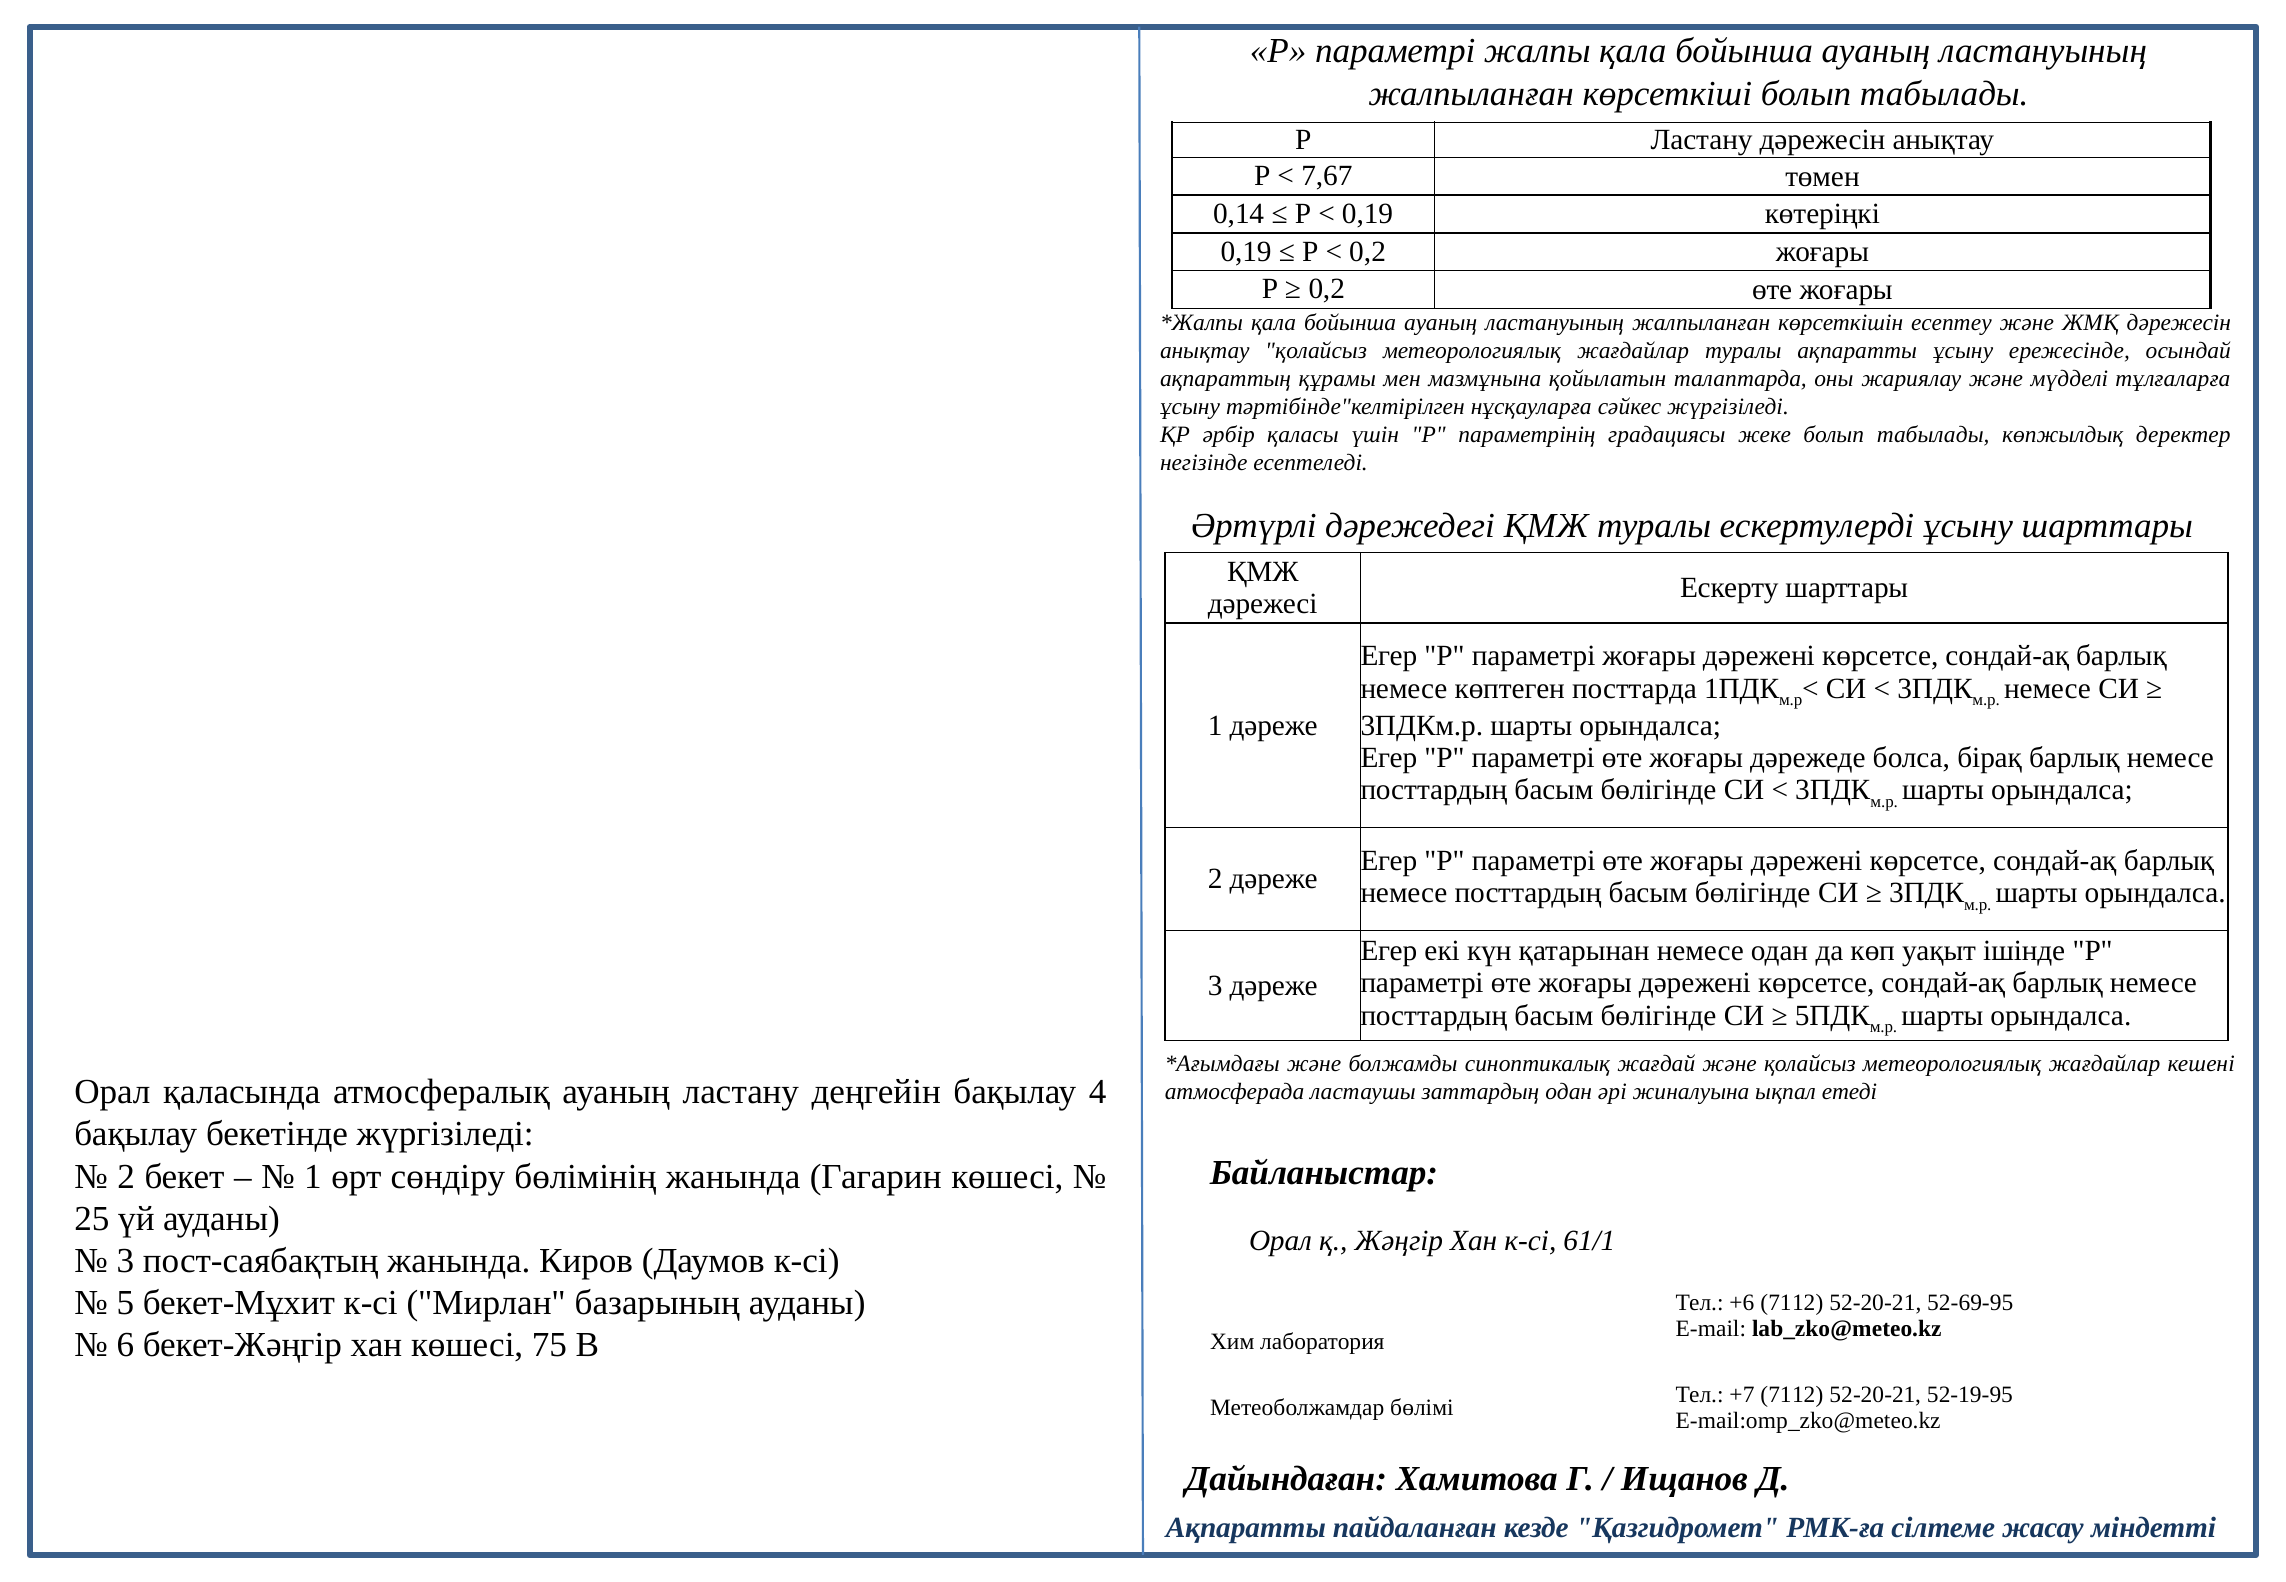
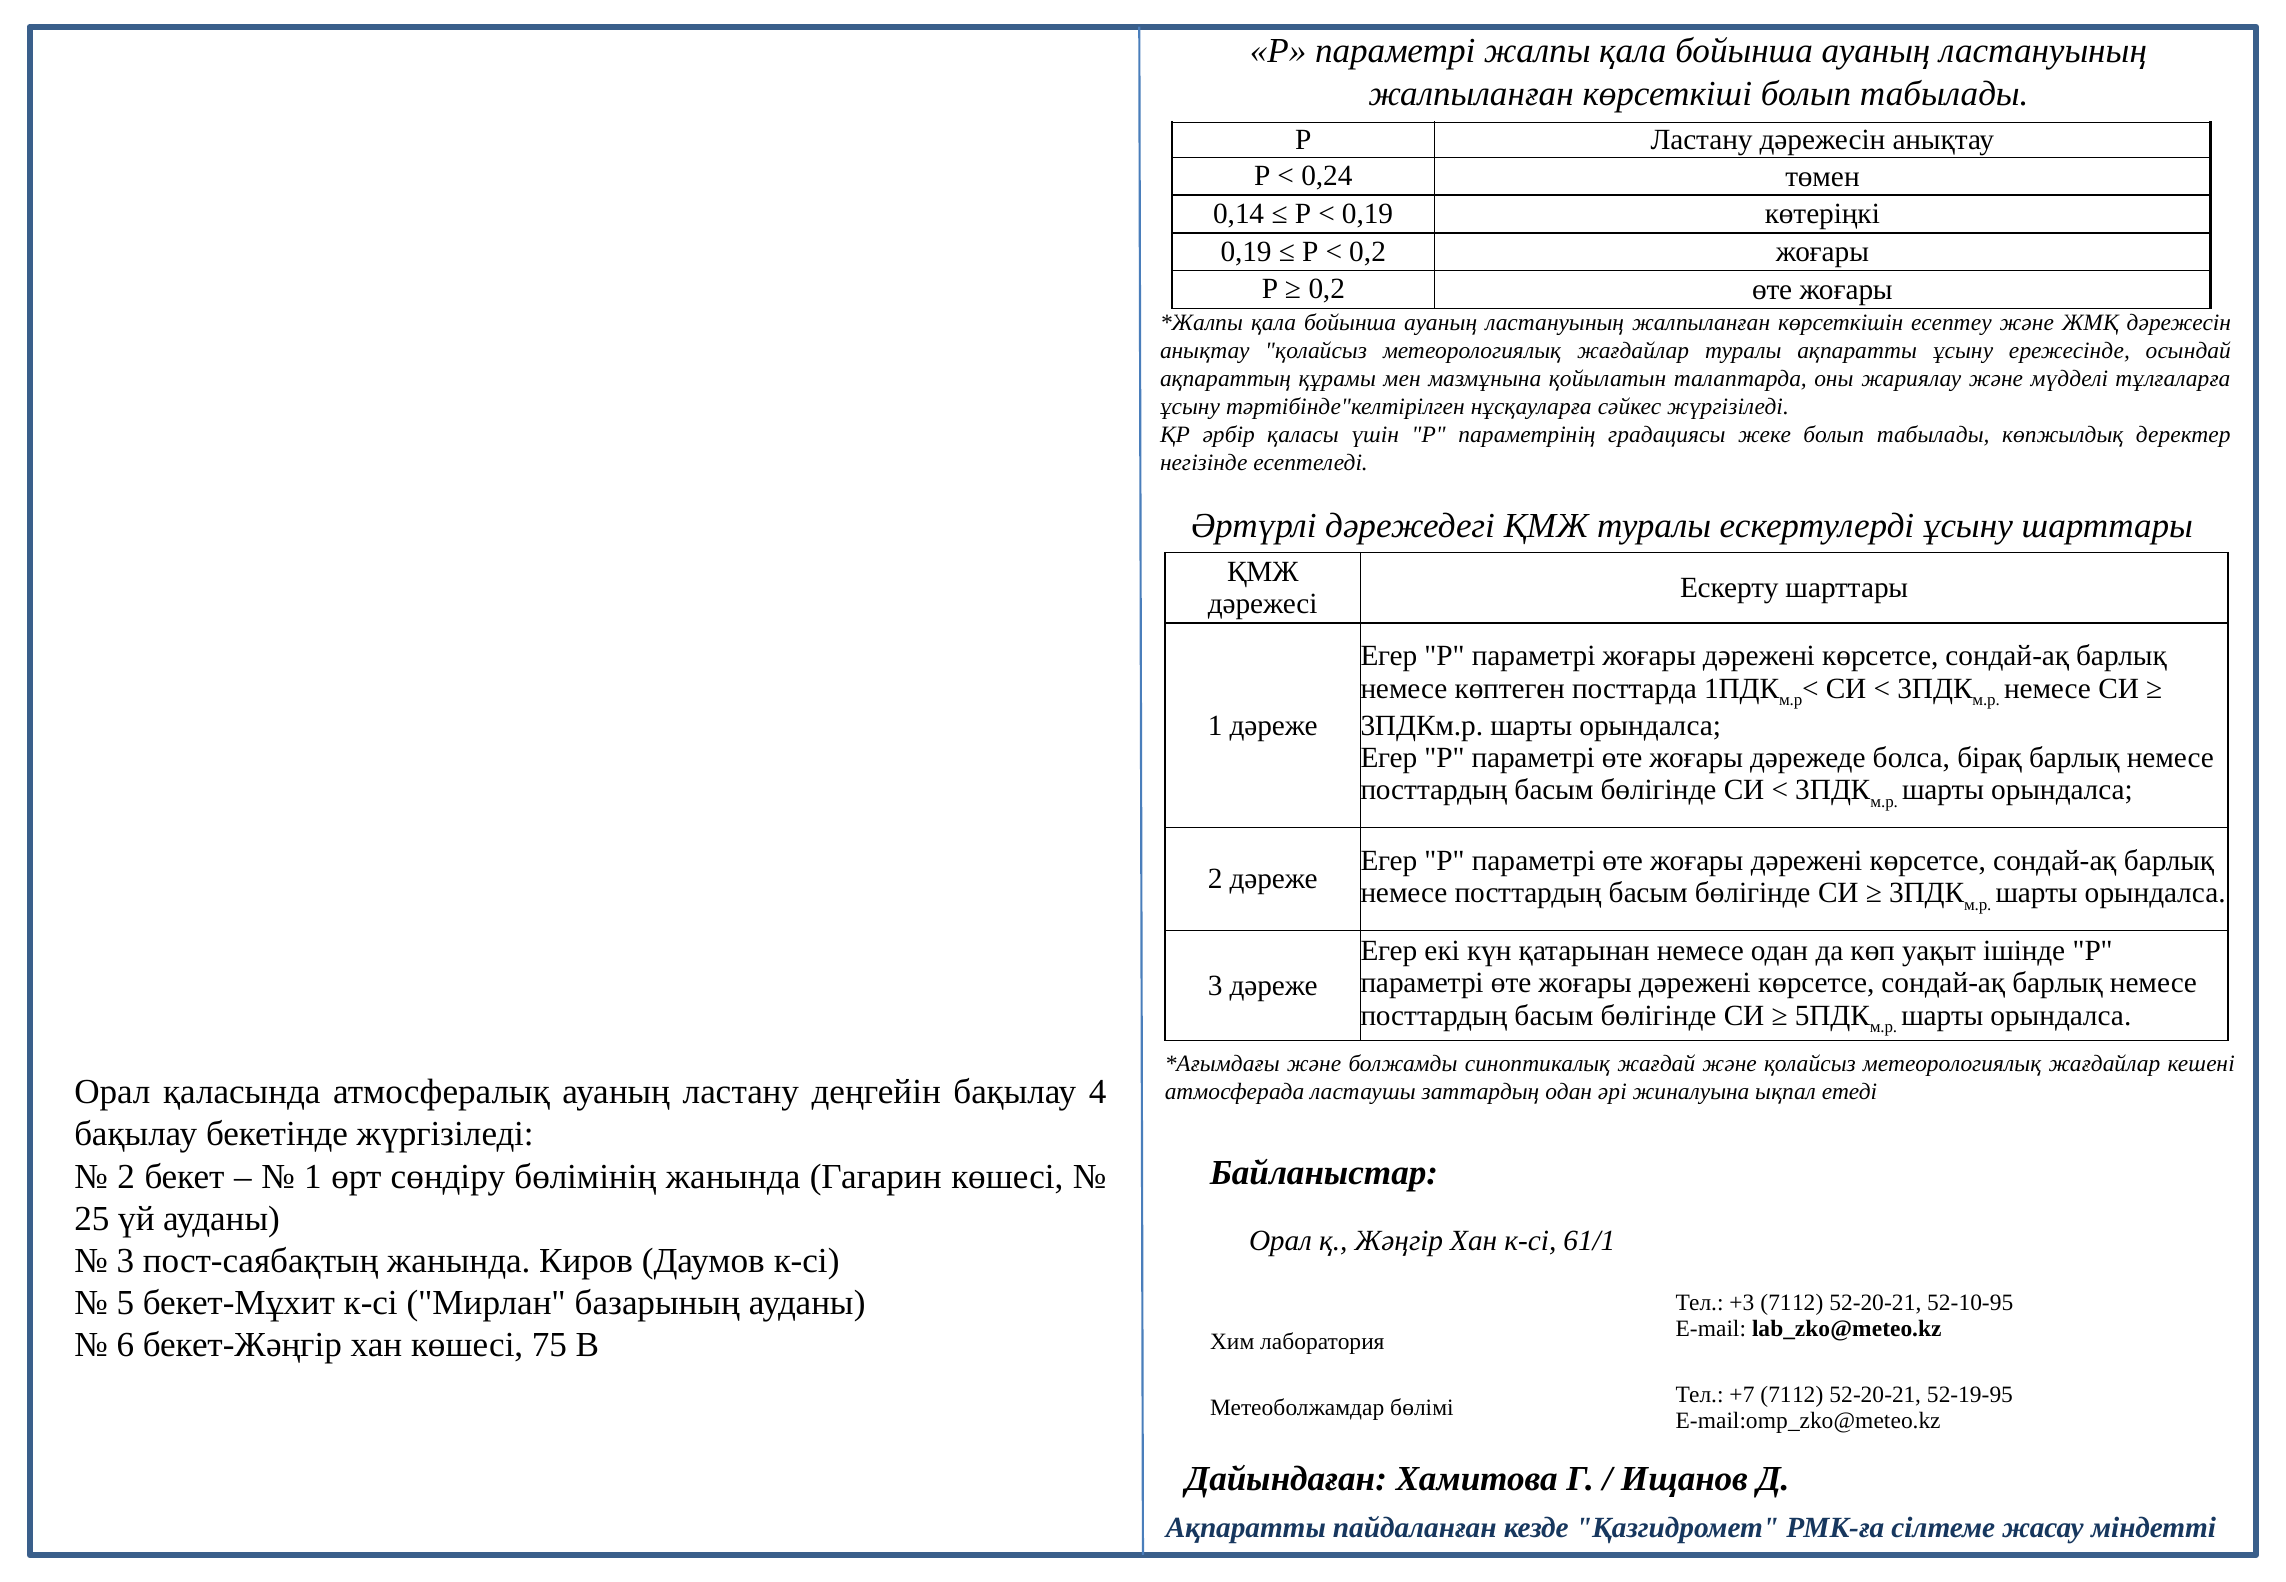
7,67: 7,67 -> 0,24 (1327, 176)
+6: +6 -> +3 (1742, 1303)
52-69-95: 52-69-95 -> 52-10-95 (1970, 1303)
